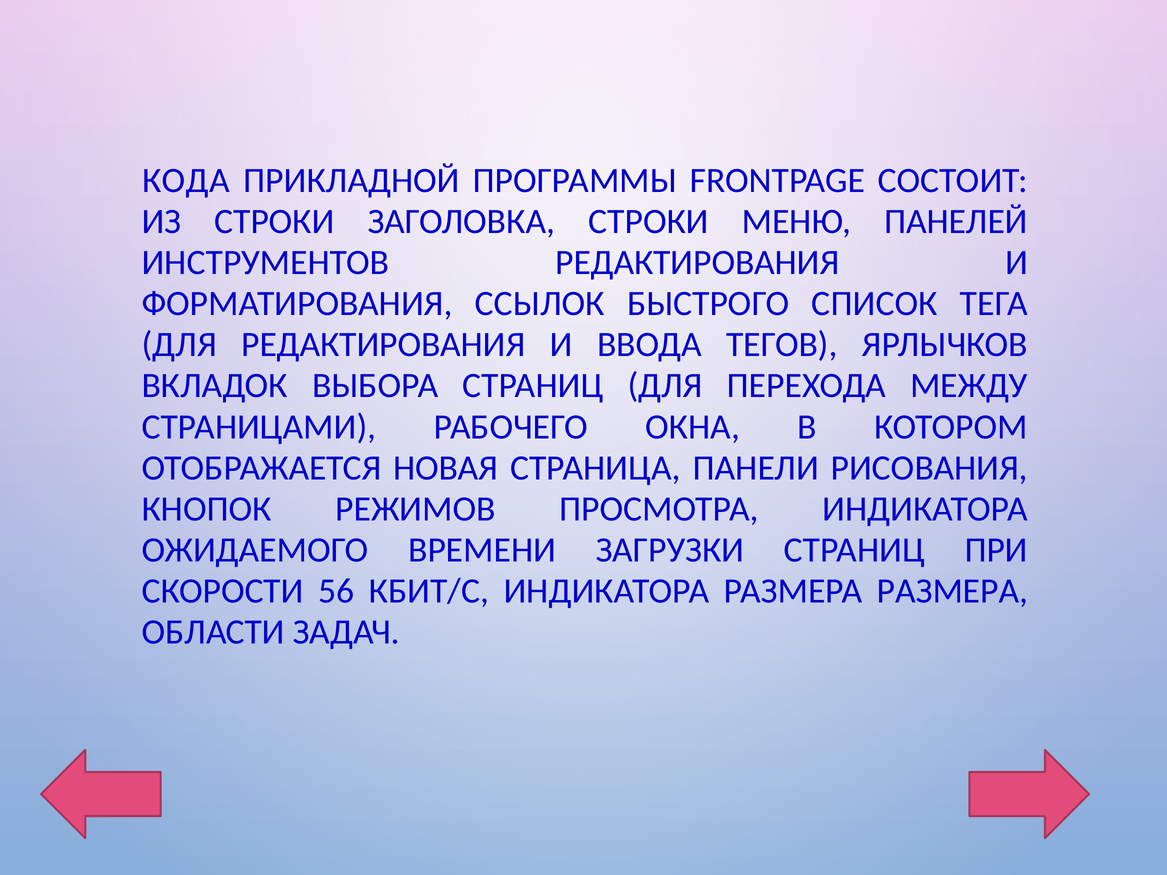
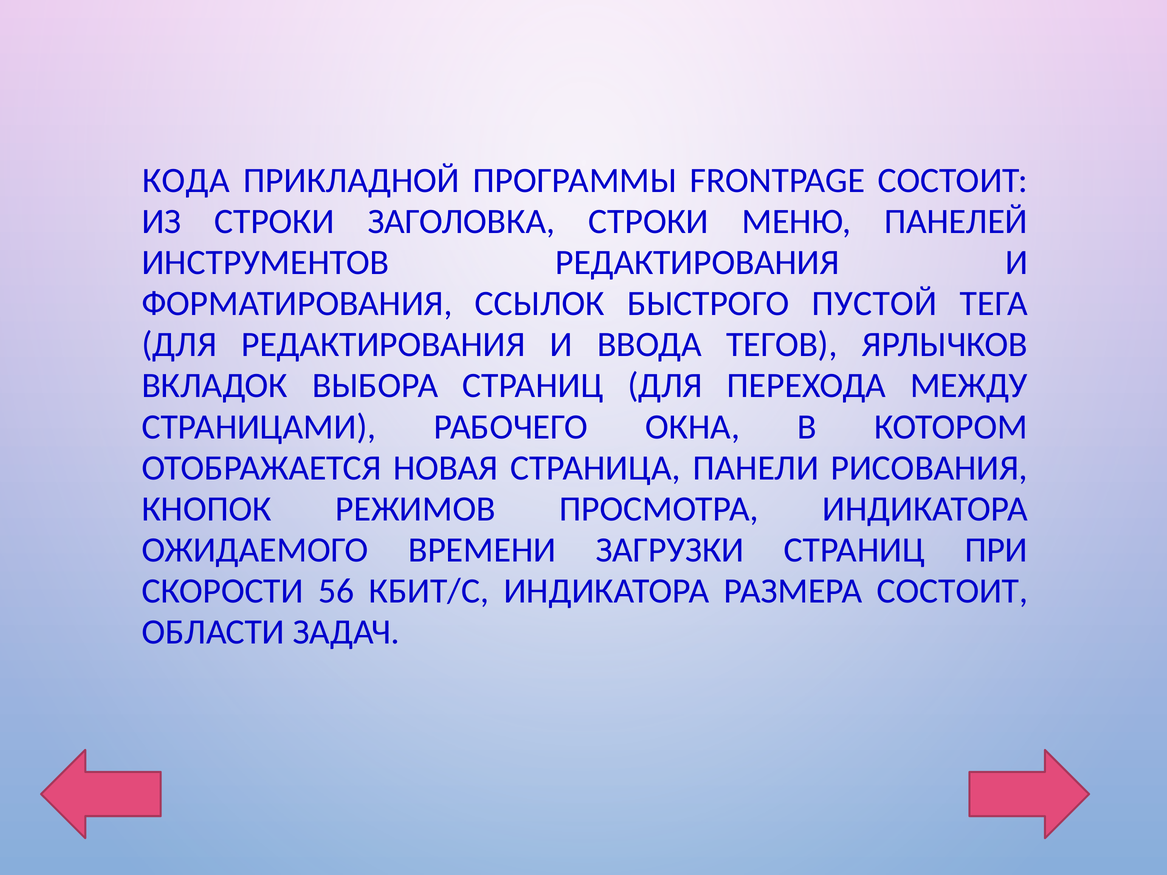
СПИСОК: СПИСОК -> ПУСТОЙ (874, 304)
РАЗМЕРА РАЗМЕРА: РАЗМЕРА -> СОСТОИТ (952, 591)
